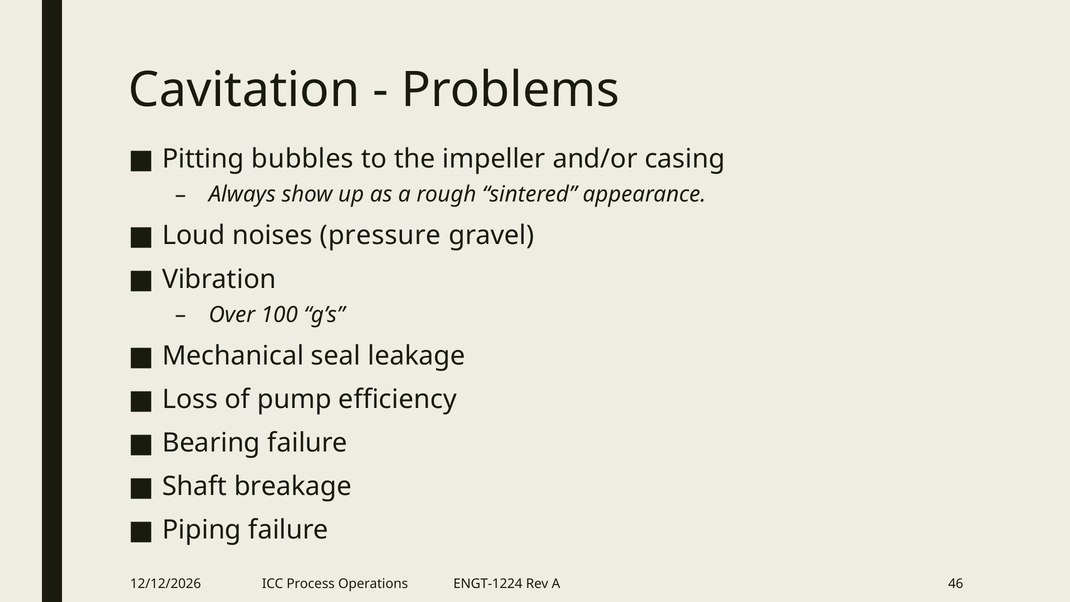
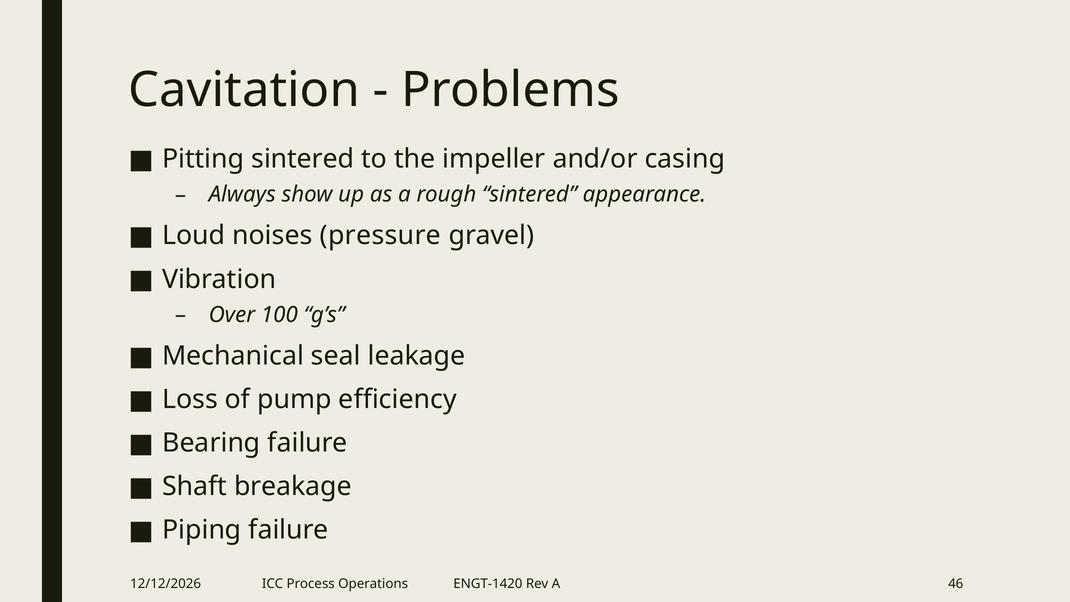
Pitting bubbles: bubbles -> sintered (303, 159)
ENGT-1224: ENGT-1224 -> ENGT-1420 (488, 584)
